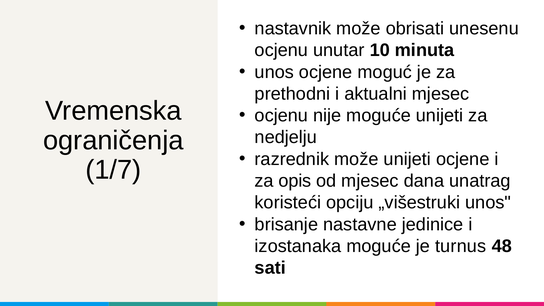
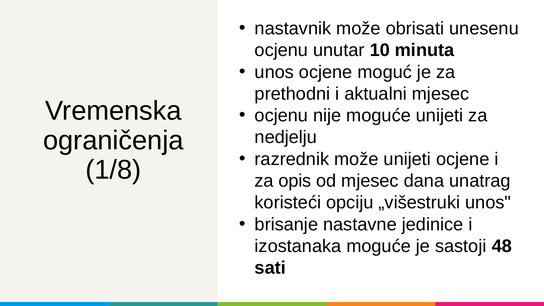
1/7: 1/7 -> 1/8 (113, 170)
turnus: turnus -> sastoji (461, 246)
